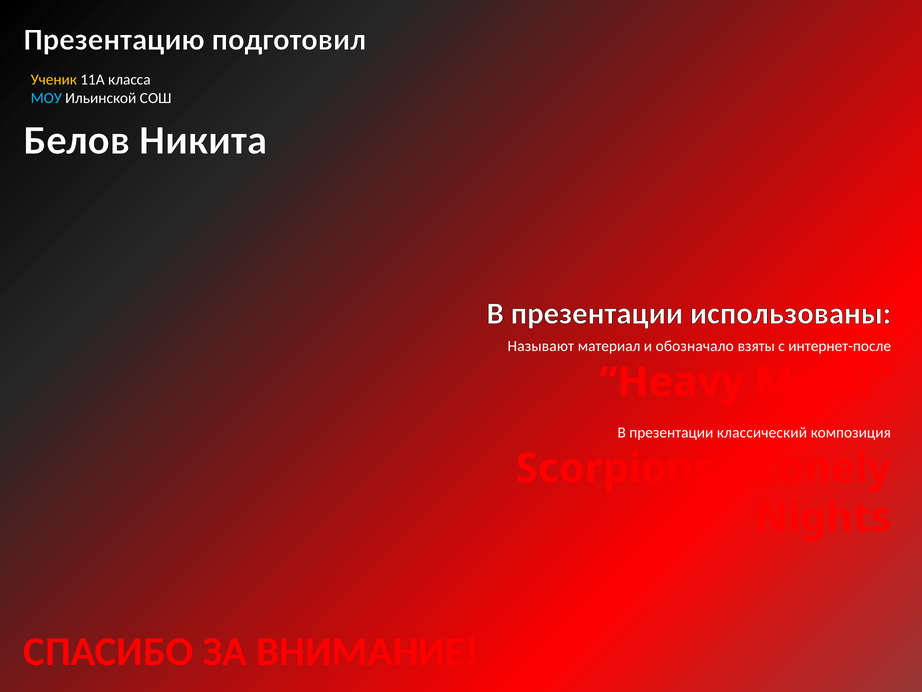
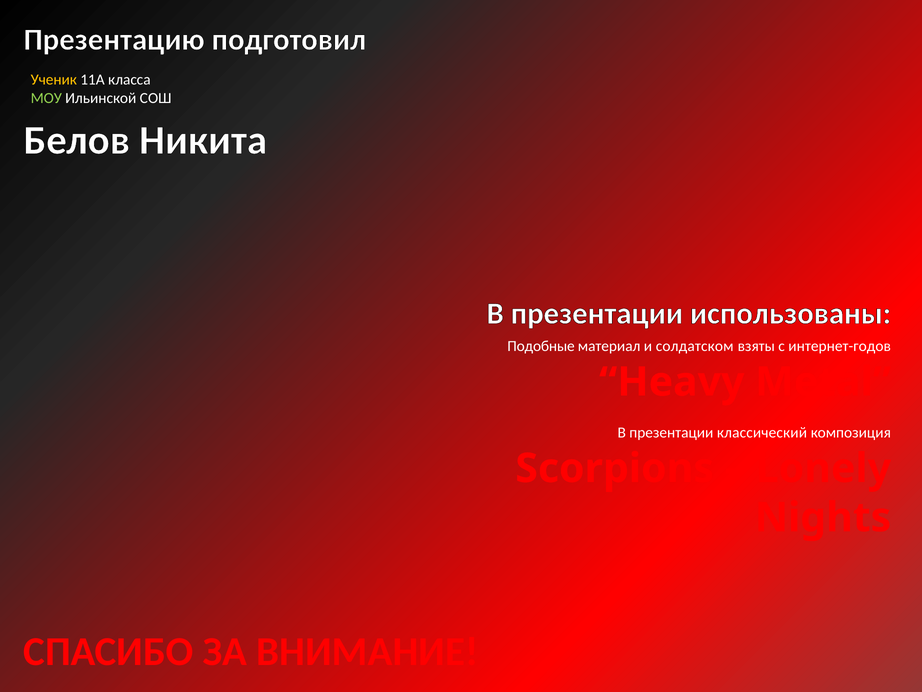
МОУ colour: light blue -> light green (46, 98)
Называют: Называют -> Подобные (541, 346)
обозначало: обозначало -> солдатском (695, 346)
интернет-после: интернет-после -> интернет-годов (840, 346)
